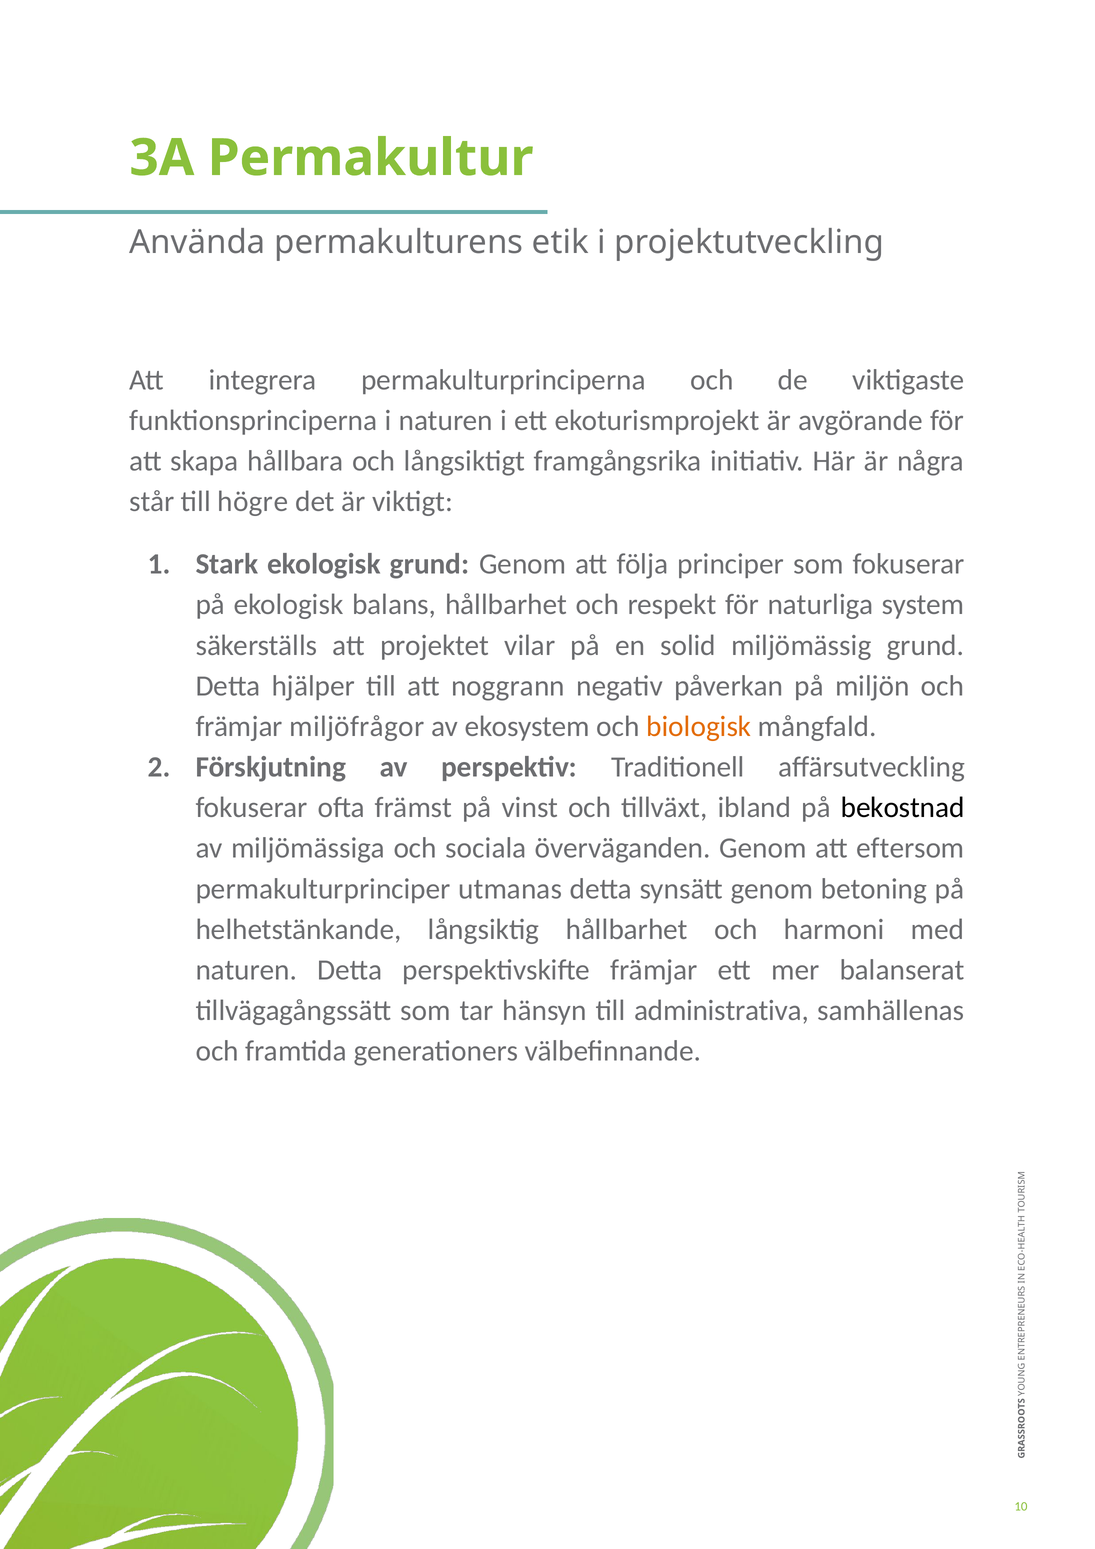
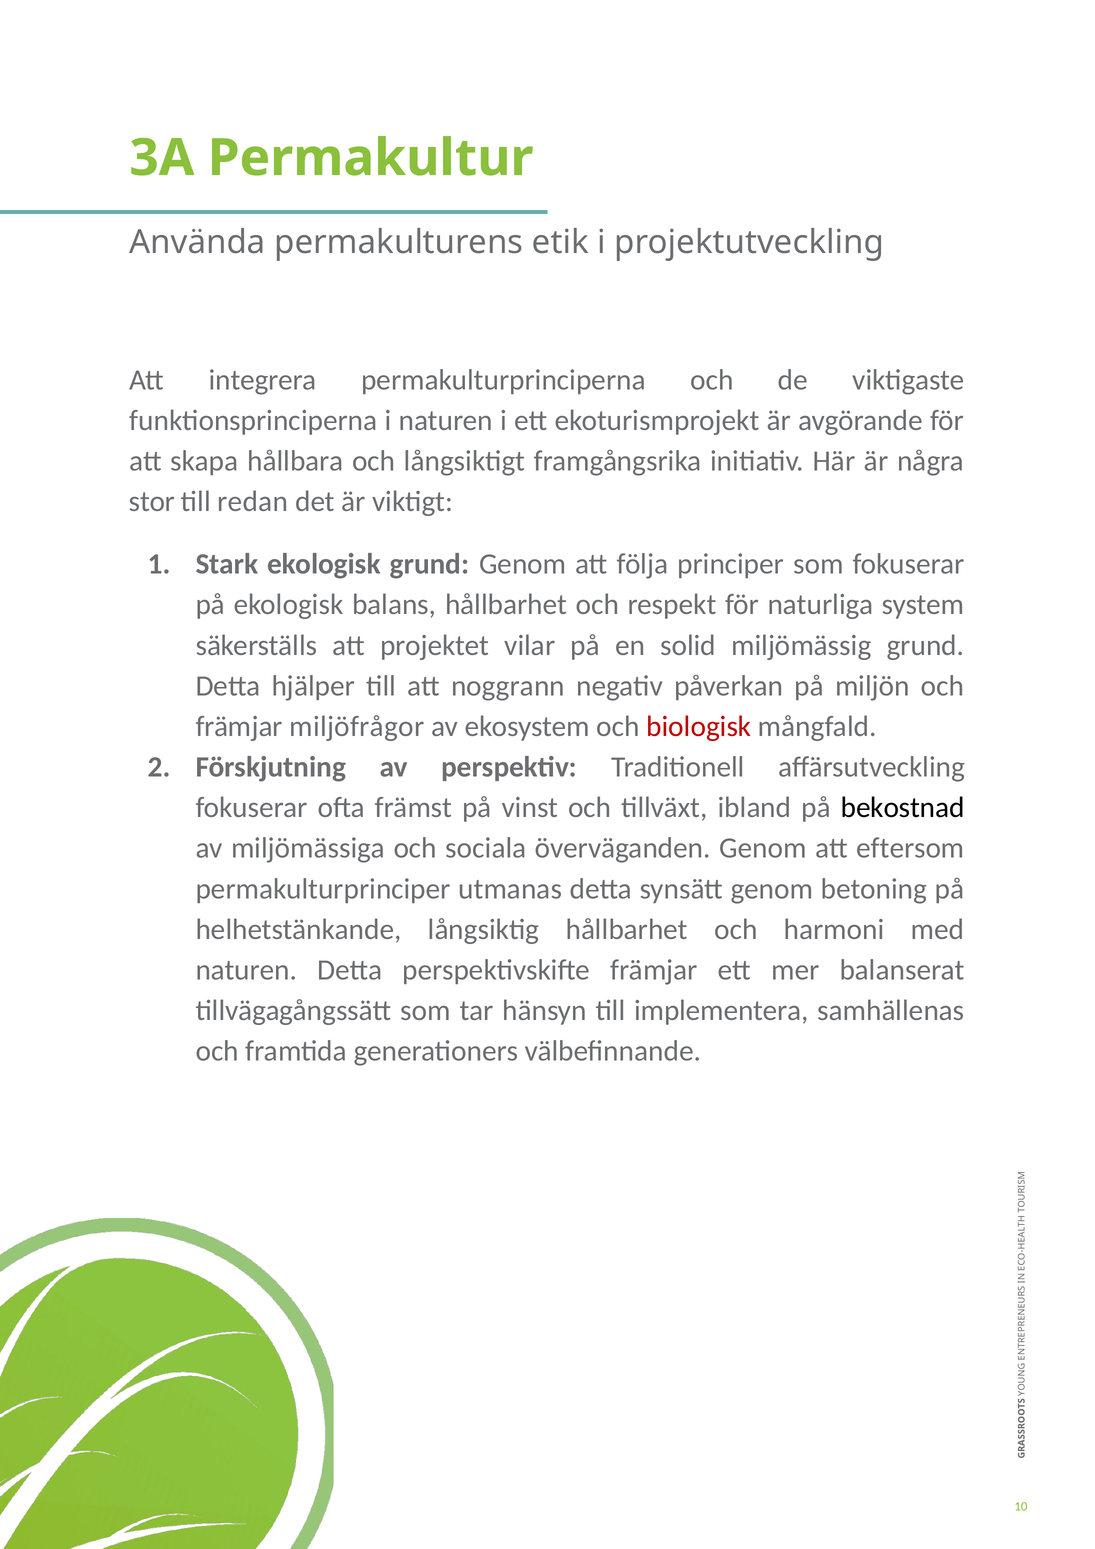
står: står -> stor (152, 501)
högre: högre -> redan (253, 501)
biologisk colour: orange -> red (699, 726)
administrativa: administrativa -> implementera (721, 1010)
